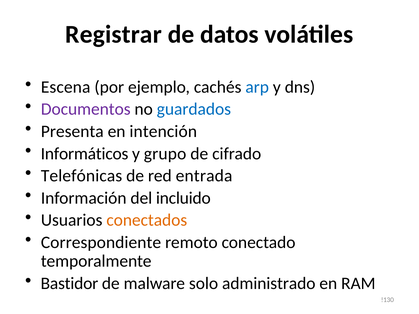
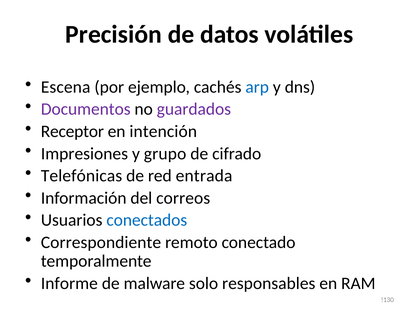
Registrar: Registrar -> Precisión (114, 34)
guardados colour: blue -> purple (194, 109)
Presenta: Presenta -> Receptor (72, 132)
Informáticos: Informáticos -> Impresiones (84, 154)
incluido: incluido -> correos (183, 198)
conectados colour: orange -> blue (147, 220)
Bastidor: Bastidor -> Informe (69, 284)
administrado: administrado -> responsables (269, 284)
